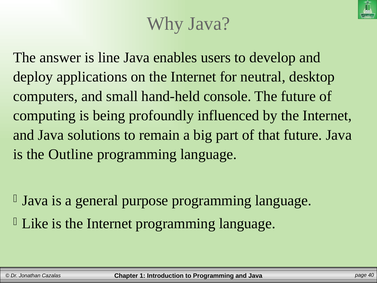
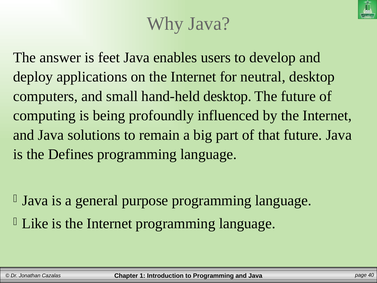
line: line -> feet (109, 57)
hand-held console: console -> desktop (227, 96)
Outline: Outline -> Defines (71, 154)
